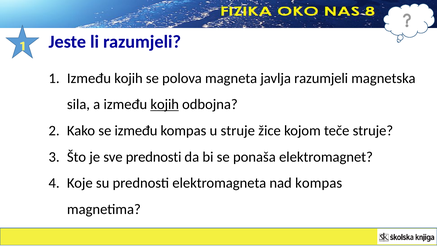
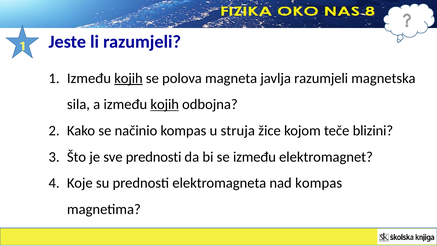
kojih underline: none -> present (128, 78)
se između: između -> načinio (136, 131)
u struje: struje -> struja (238, 131)
teče struje: struje -> blizini (373, 131)
se ponaša: ponaša -> između (254, 157)
